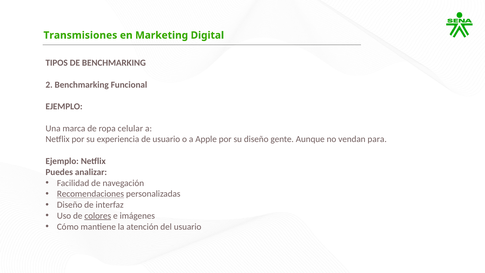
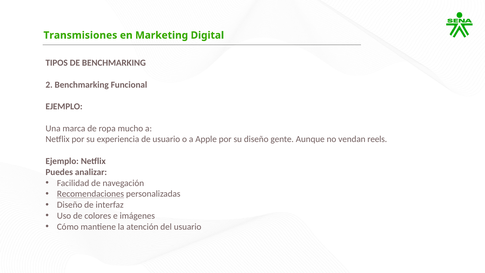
celular: celular -> mucho (130, 128)
para: para -> reels (377, 139)
colores underline: present -> none (98, 216)
